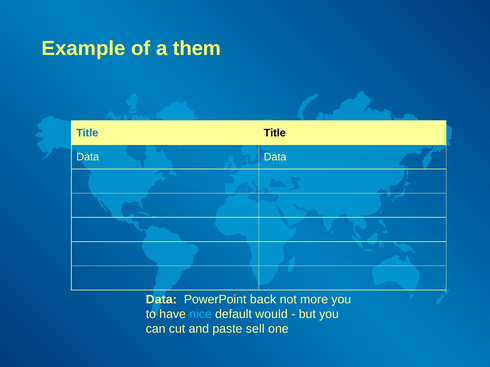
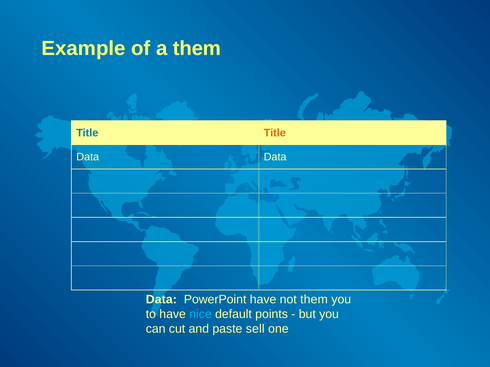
Title colour: black -> orange (275, 133)
PowerPoint back: back -> have (263, 300)
not more: more -> them (314, 300)
would: would -> points (272, 315)
